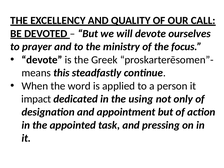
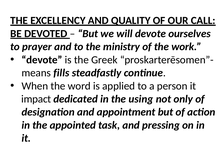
focus: focus -> work (187, 47)
this: this -> fills (61, 73)
